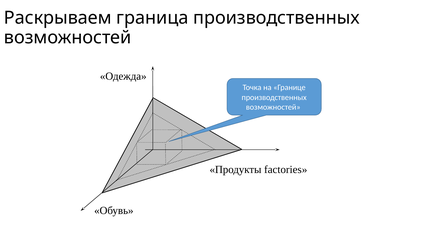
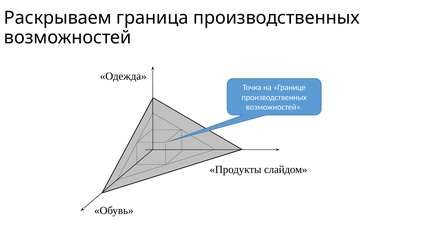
factories: factories -> слайдом (286, 169)
